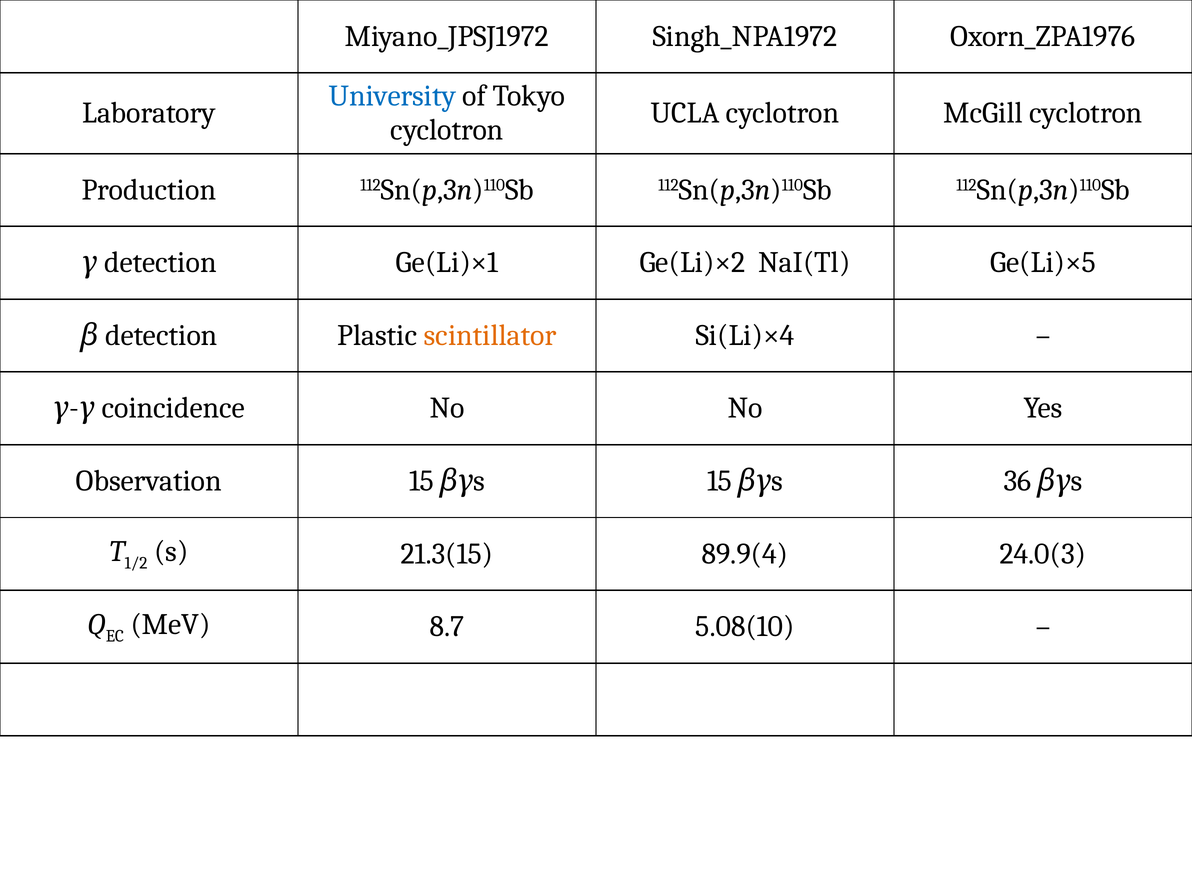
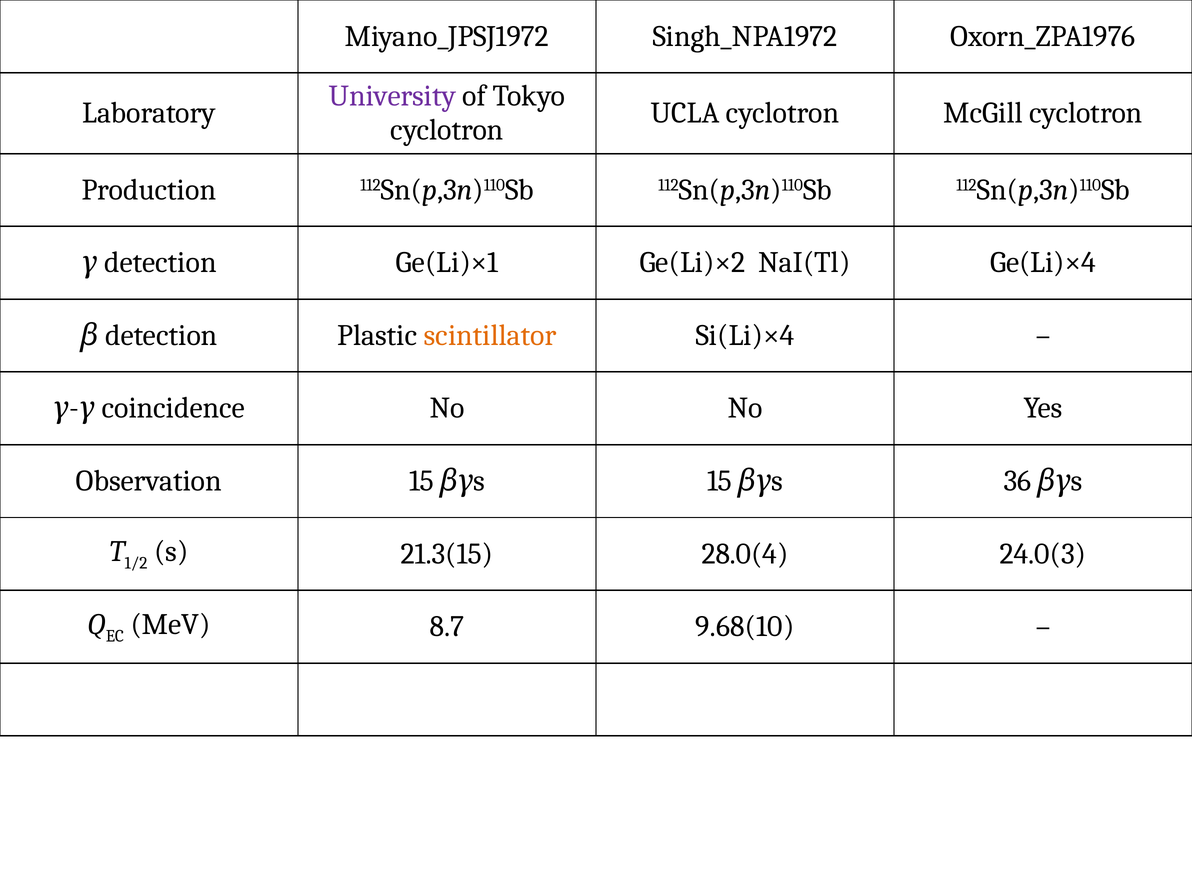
University colour: blue -> purple (392, 96)
Ge(Li)×5: Ge(Li)×5 -> Ge(Li)×4 (1043, 263)
89.9(4: 89.9(4 -> 28.0(4 (745, 554)
5.08(10: 5.08(10 -> 9.68(10 (745, 626)
